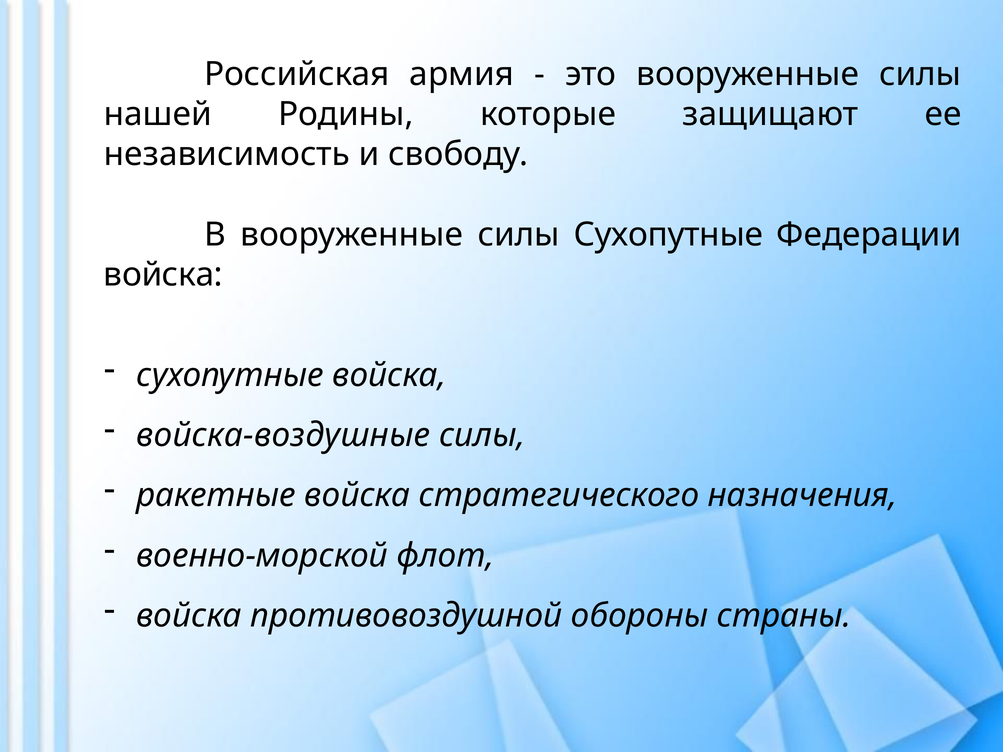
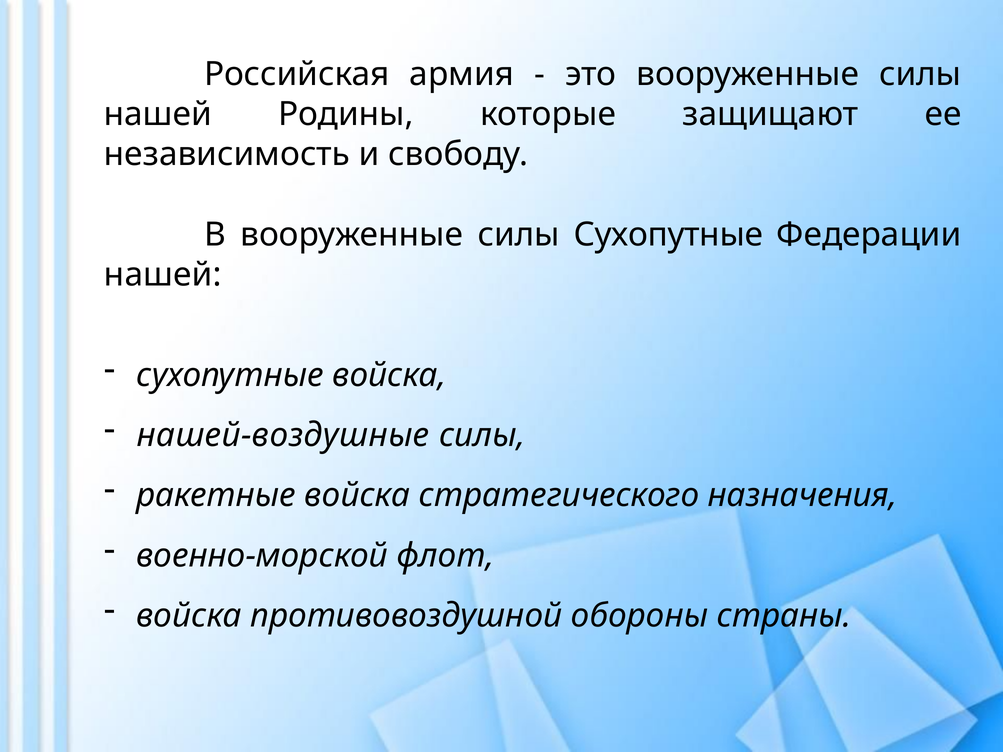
войска: войска -> нашей (163, 275)
войска-воздушные: войска-воздушные -> нашей-воздушные (283, 435)
